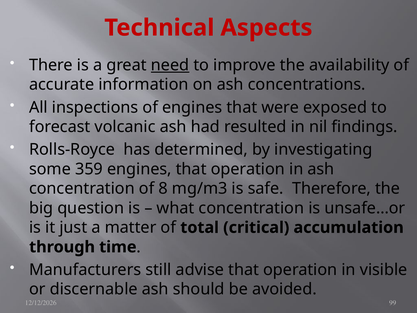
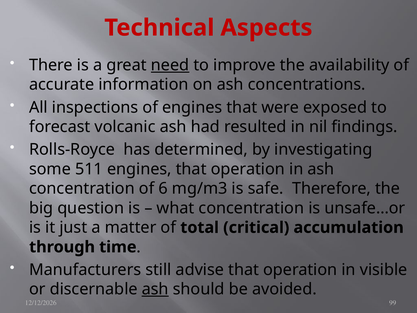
359: 359 -> 511 (89, 169)
8: 8 -> 6 (163, 188)
ash underline: none -> present (155, 289)
